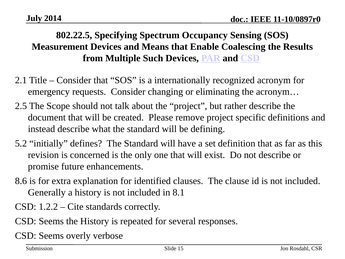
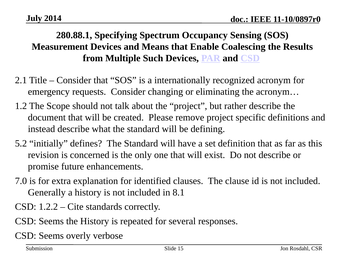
802.22.5: 802.22.5 -> 280.88.1 (74, 35)
2.5: 2.5 -> 1.2 (21, 106)
8.6: 8.6 -> 7.0 (21, 181)
